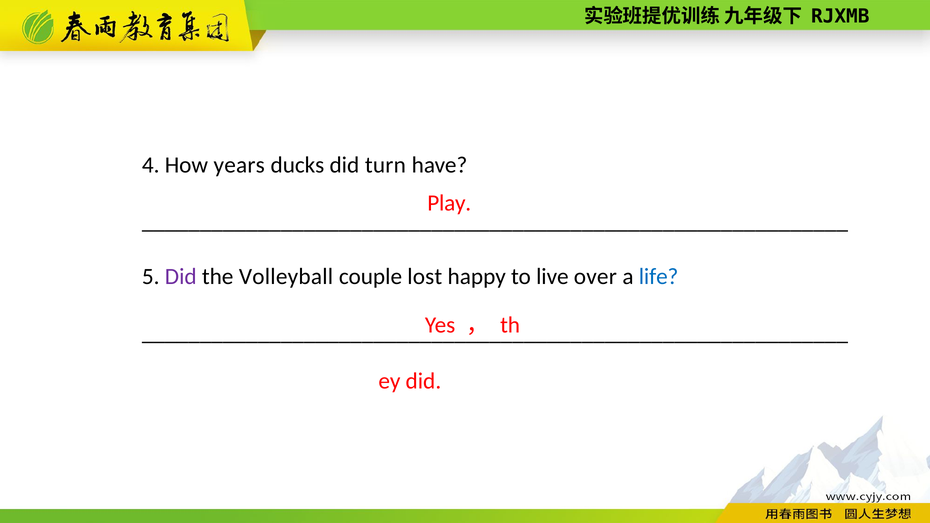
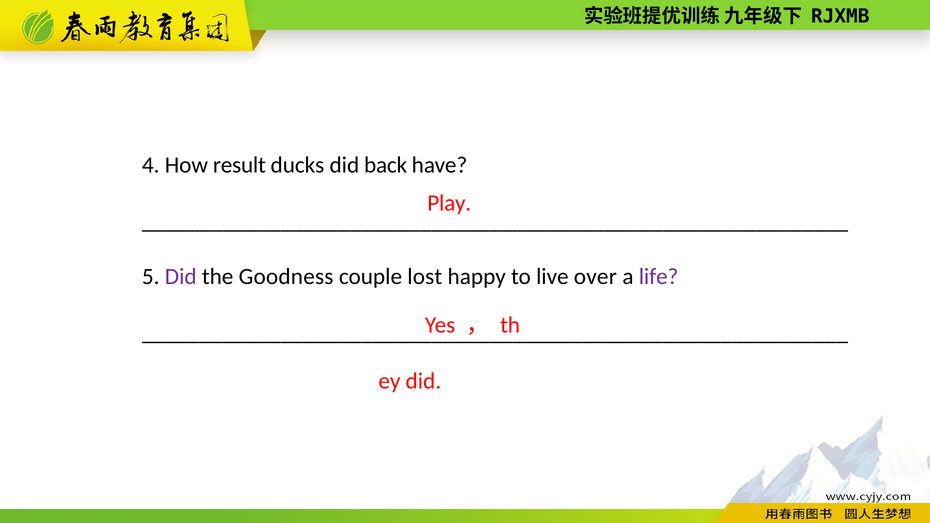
years: years -> result (239, 165)
turn: turn -> back (386, 165)
Volleyball: Volleyball -> Goodness (286, 277)
life colour: blue -> purple (659, 277)
